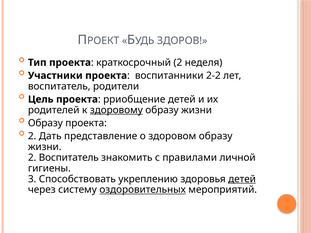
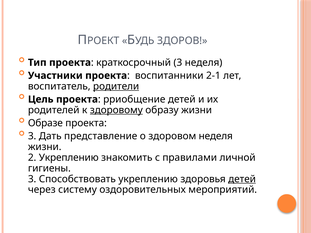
краткосрочный 2: 2 -> 3 (178, 63)
2-2: 2-2 -> 2-1 (213, 76)
родители underline: none -> present (116, 86)
Образу: Образу -> Образе (45, 123)
2: 2 -> 3 (32, 136)
здоровом образу: образу -> неделя (216, 136)
2 Воспитатель: Воспитатель -> Укреплению (69, 158)
оздоровительных underline: present -> none (143, 190)
